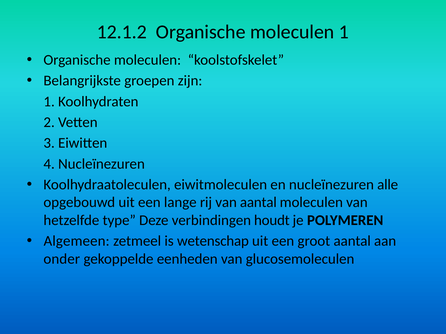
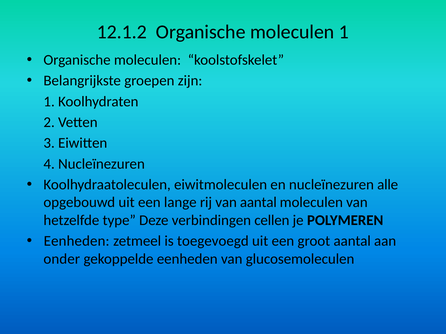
houdt: houdt -> cellen (272, 221)
Algemeen: Algemeen -> Eenheden (77, 241)
wetenschap: wetenschap -> toegevoegd (213, 241)
